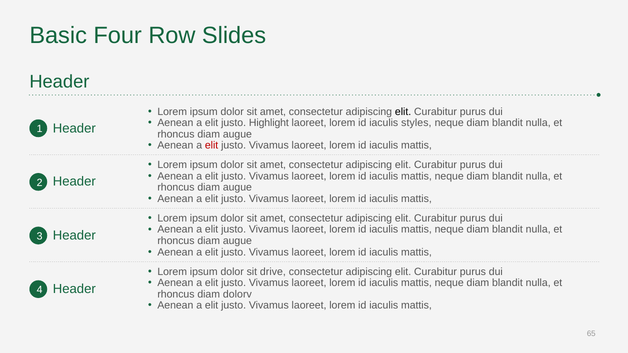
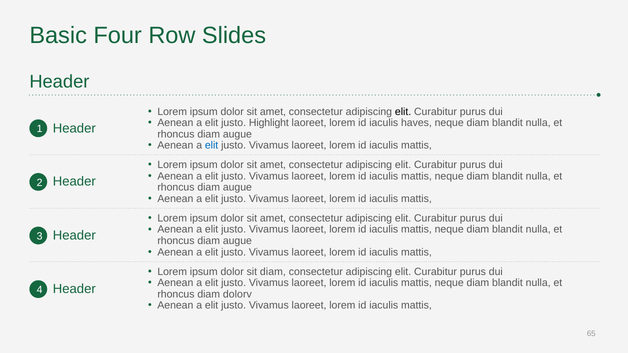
styles: styles -> haves (416, 123)
elit colour: red -> blue (212, 146)
sit drive: drive -> diam (273, 272)
